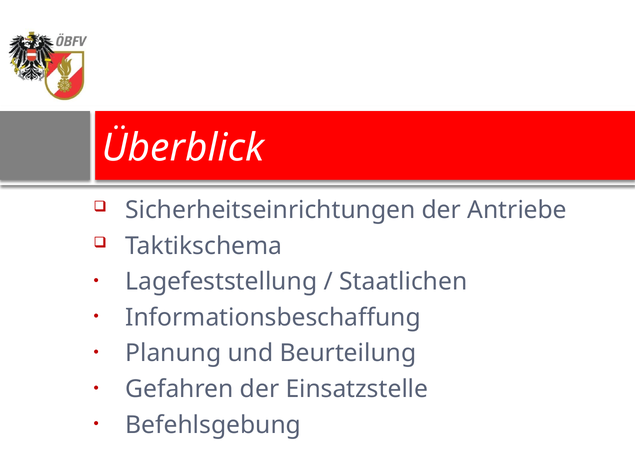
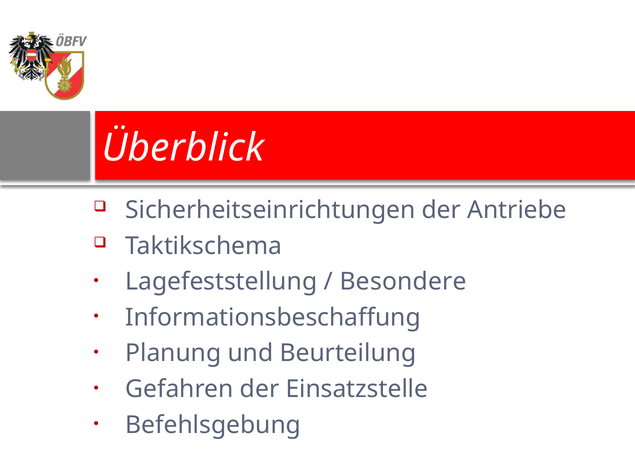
Staatlichen: Staatlichen -> Besondere (403, 282)
